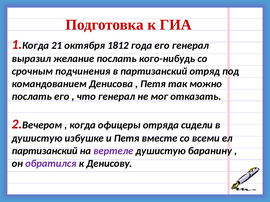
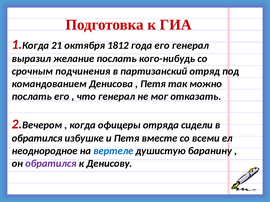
душистую: душистую -> обратился (37, 139)
партизанский: партизанский -> неоднородное (45, 151)
вертеле colour: purple -> blue (113, 151)
